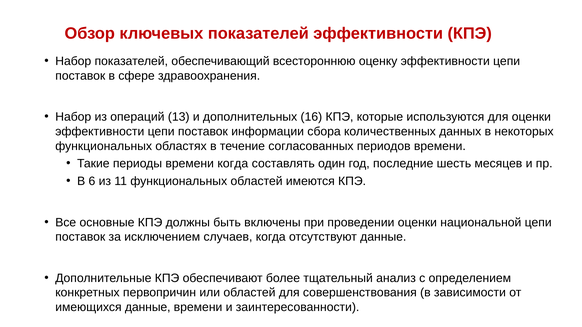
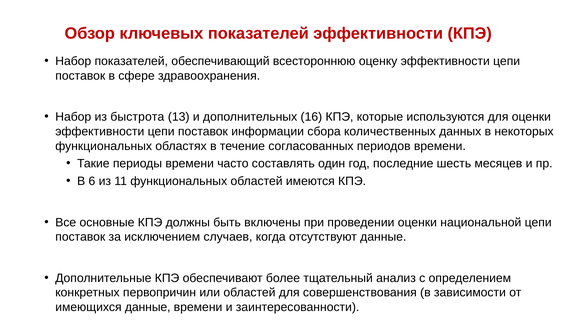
операций: операций -> быстрота (137, 117)
времени когда: когда -> часто (233, 164)
